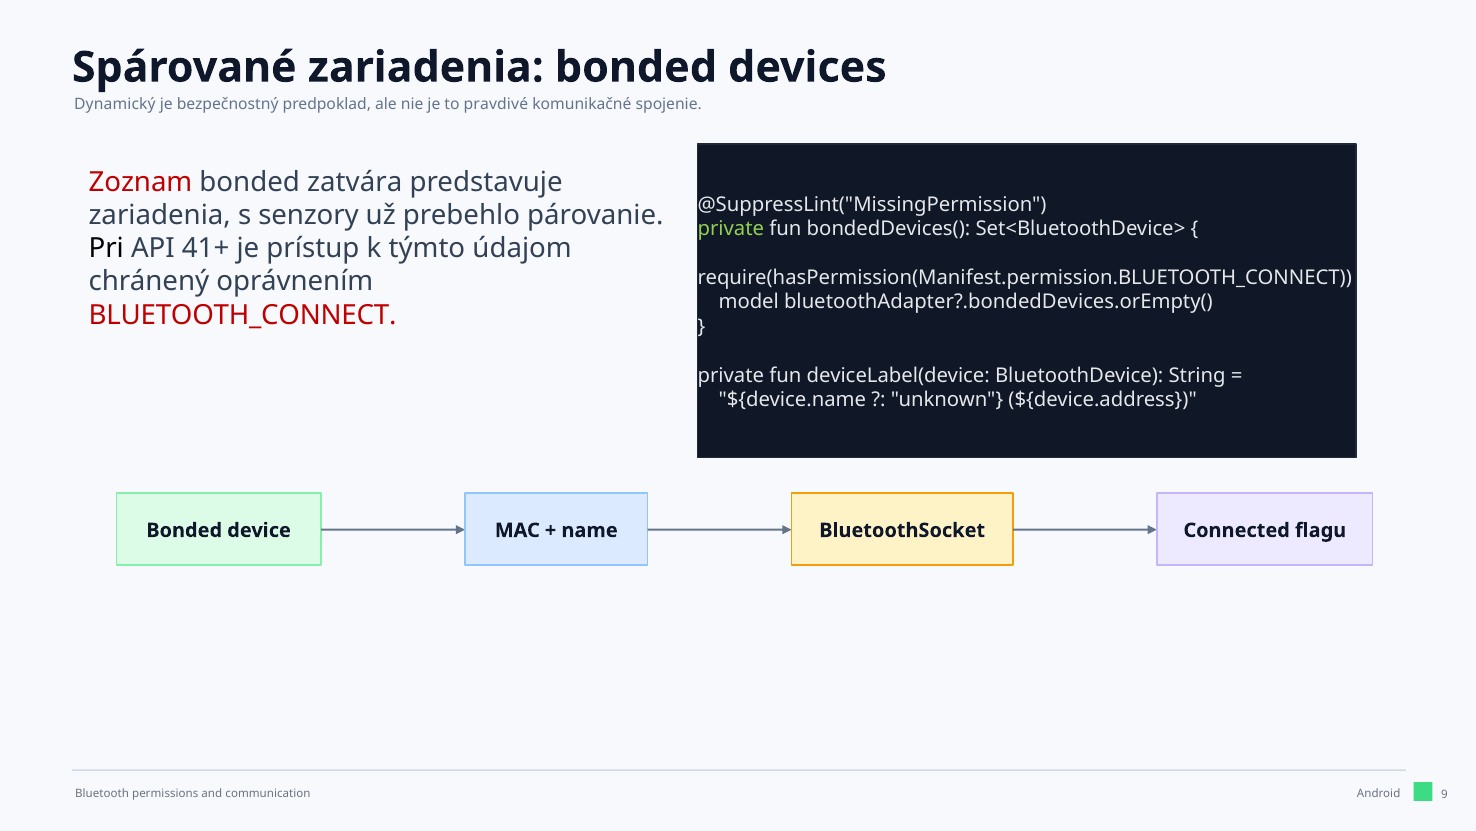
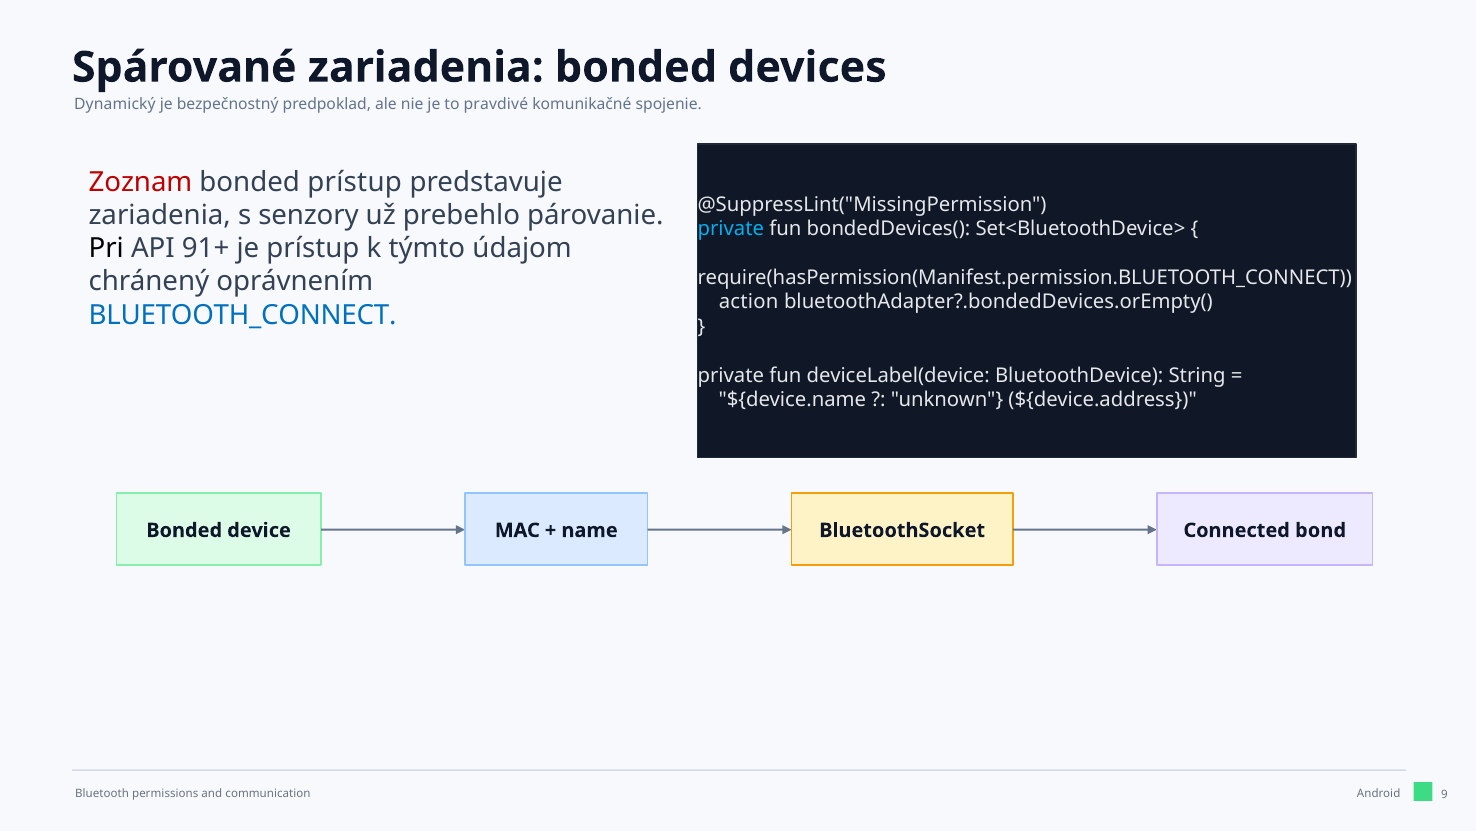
bonded zatvára: zatvára -> prístup (355, 182)
private colour: light green -> light blue (731, 229)
41+: 41+ -> 91+ (206, 248)
model: model -> action (749, 302)
BLUETOOTH_CONNECT colour: red -> blue (243, 315)
flagu: flagu -> bond (1321, 530)
